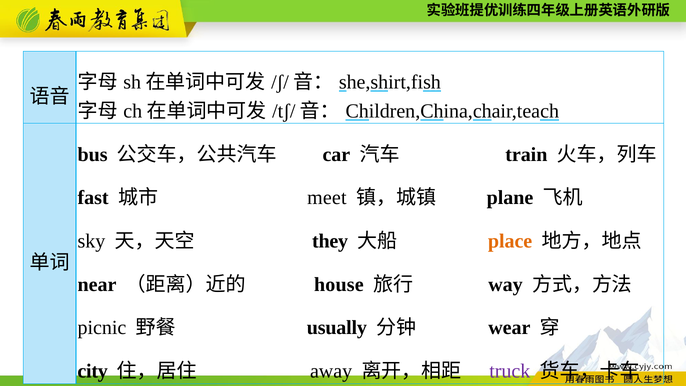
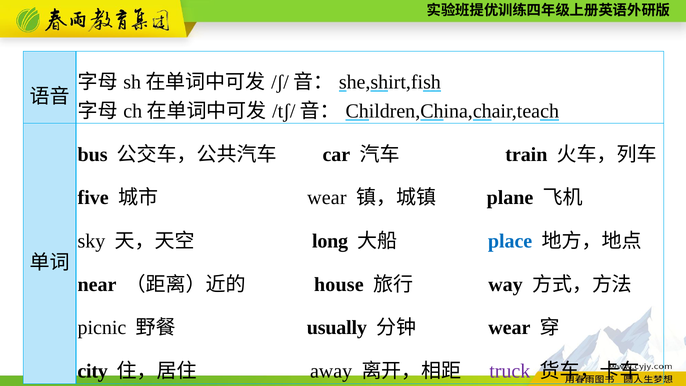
fast: fast -> five (93, 198)
meet: meet -> wear (327, 198)
they: they -> long (330, 241)
place colour: orange -> blue (510, 241)
